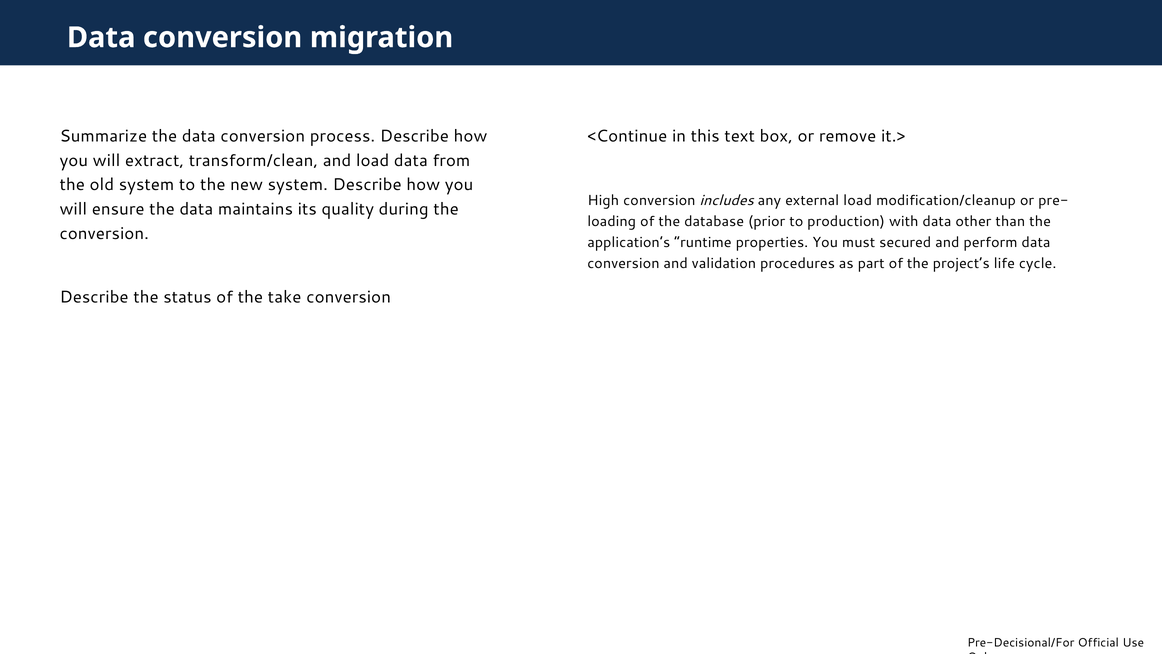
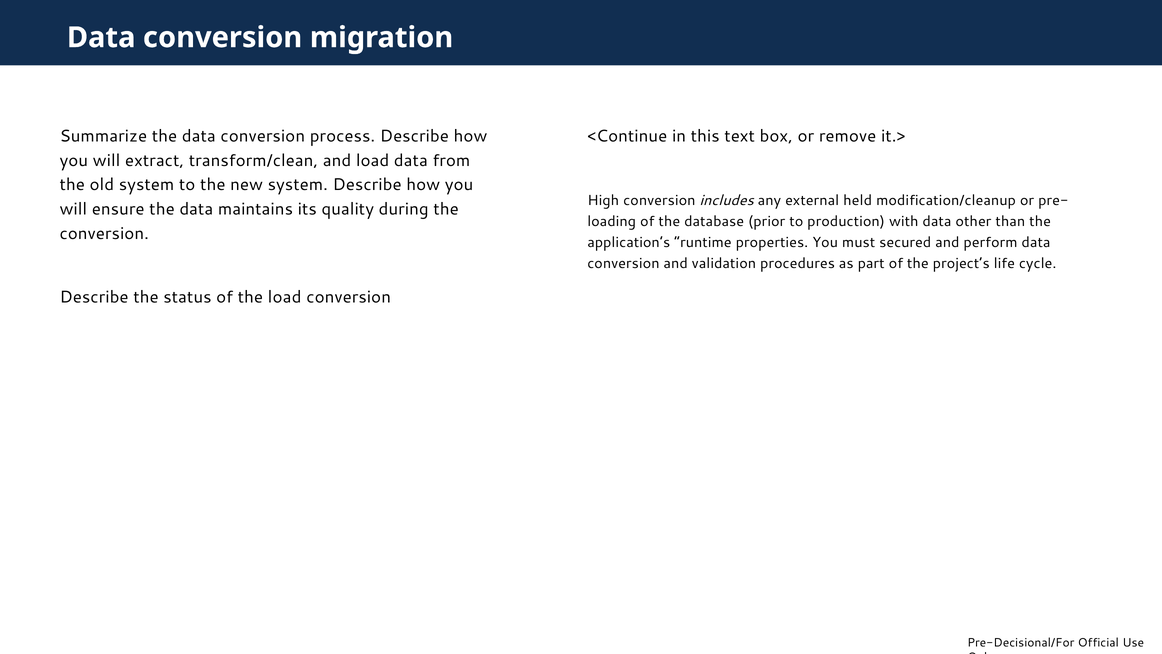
external load: load -> held (858, 201)
the take: take -> load (285, 297)
